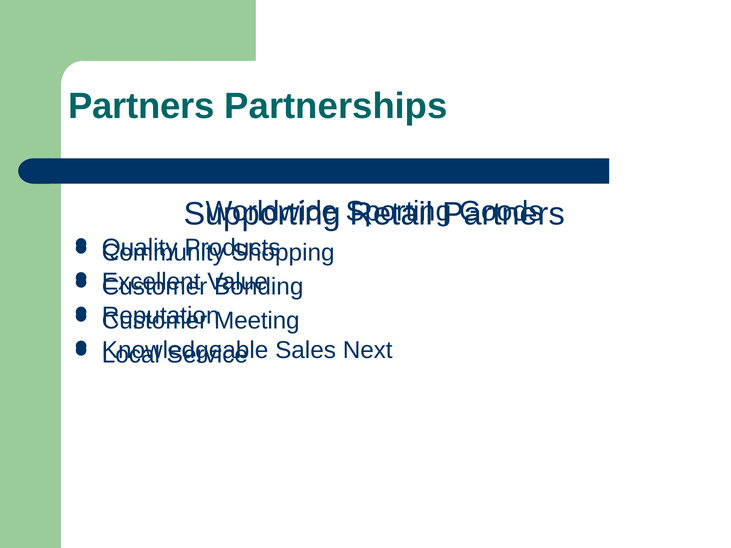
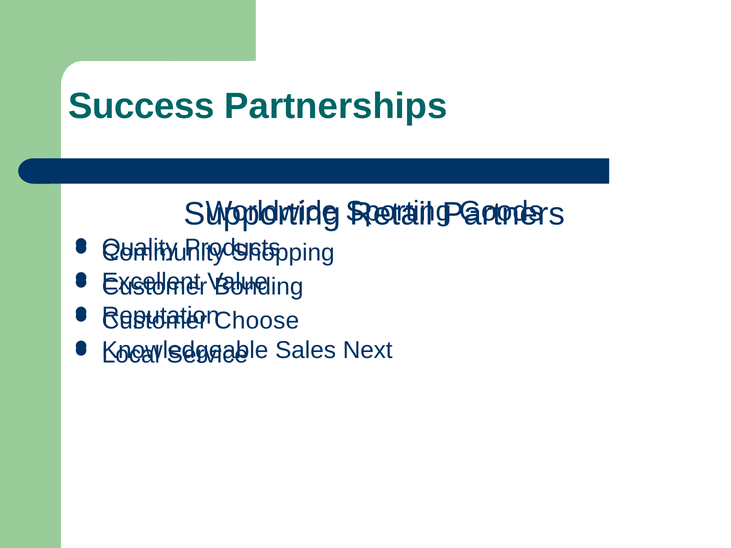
Partners: Partners -> Success (141, 106)
Meeting: Meeting -> Choose (257, 321)
